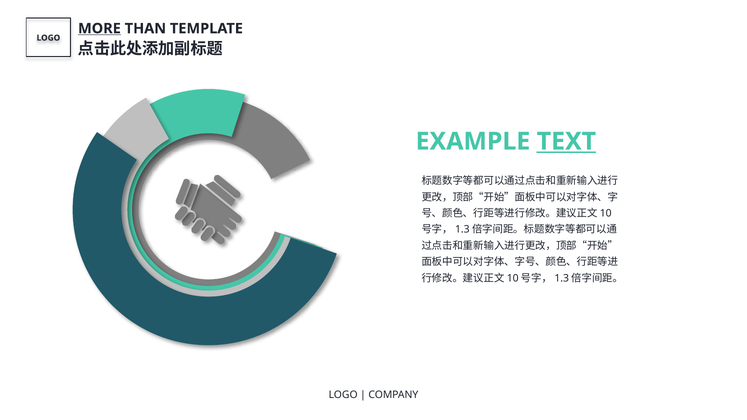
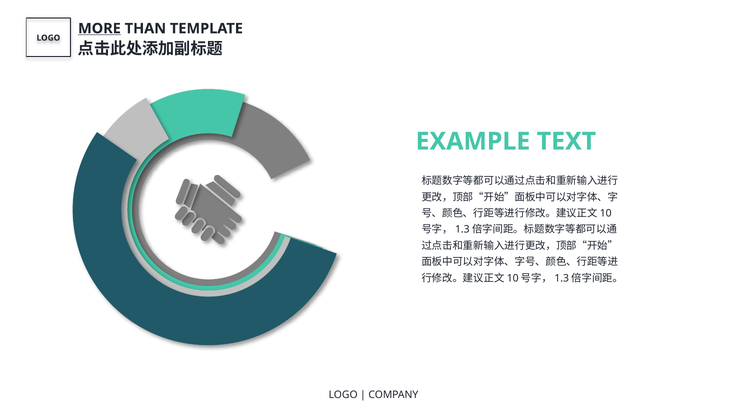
TEXT underline: present -> none (566, 141)
